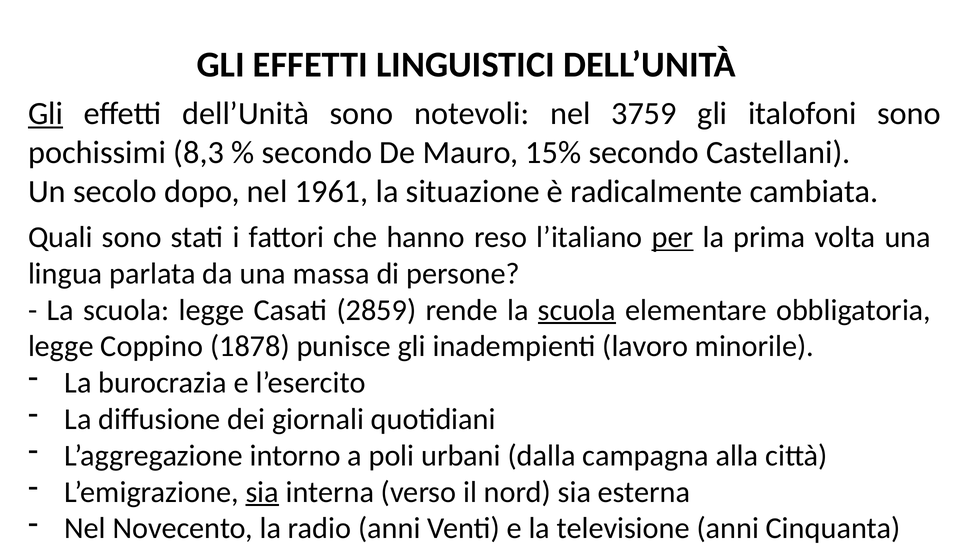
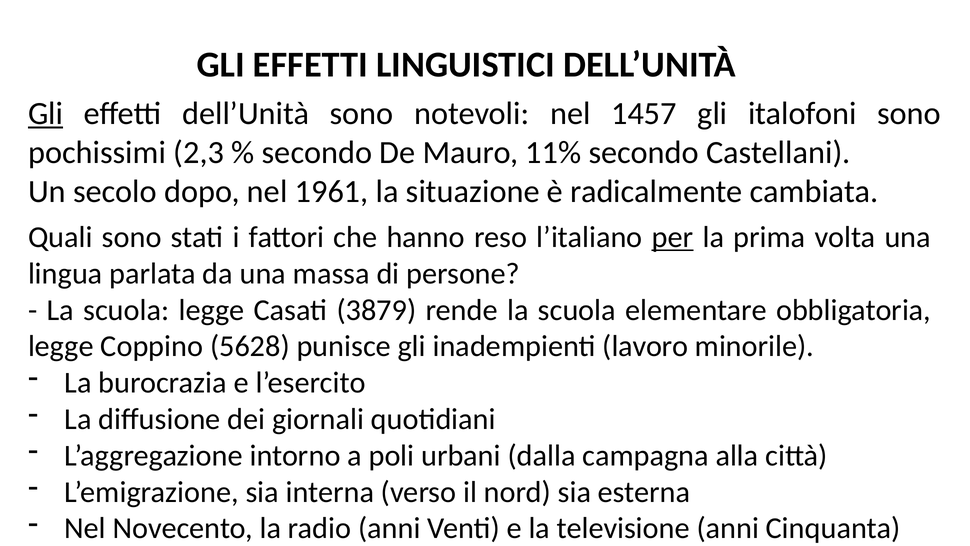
3759: 3759 -> 1457 (644, 114)
8,3: 8,3 -> 2,3 (199, 152)
15%: 15% -> 11% (553, 152)
2859: 2859 -> 3879 (376, 310)
scuola underline: present -> none (577, 310)
1878: 1878 -> 5628 (250, 346)
sia underline: present -> none (262, 492)
